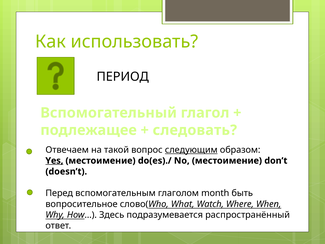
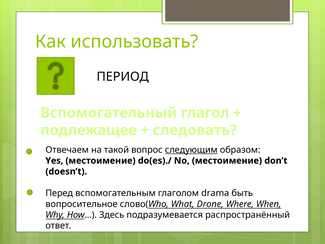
Yes underline: present -> none (54, 161)
month: month -> drama (215, 193)
Watch: Watch -> Drone (210, 204)
